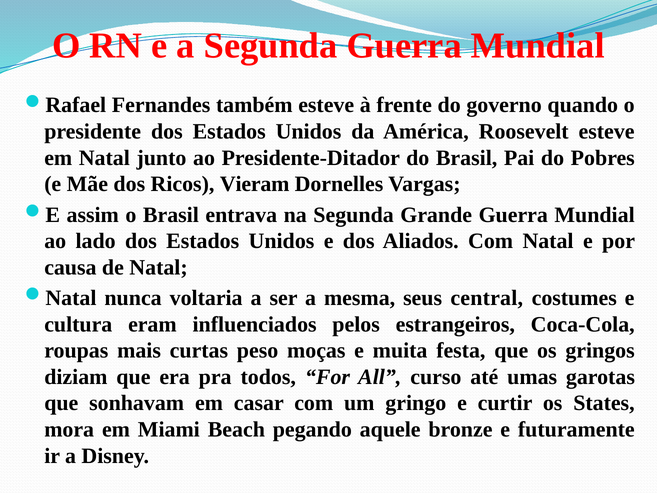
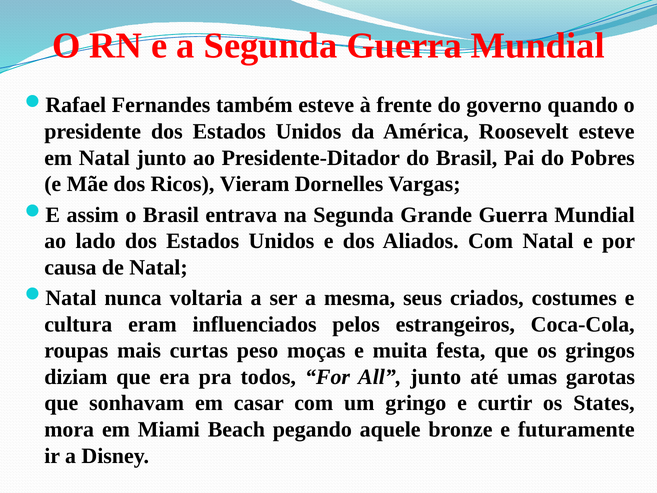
central: central -> criados (487, 298)
All curso: curso -> junto (436, 377)
